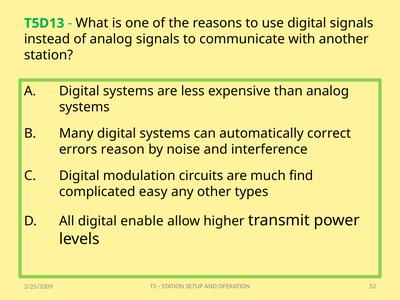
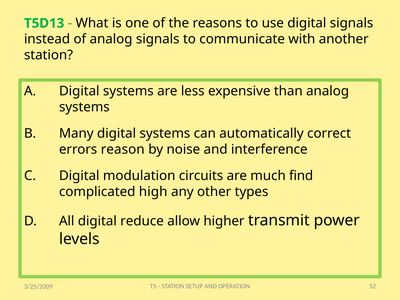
easy: easy -> high (153, 192)
enable: enable -> reduce (142, 221)
